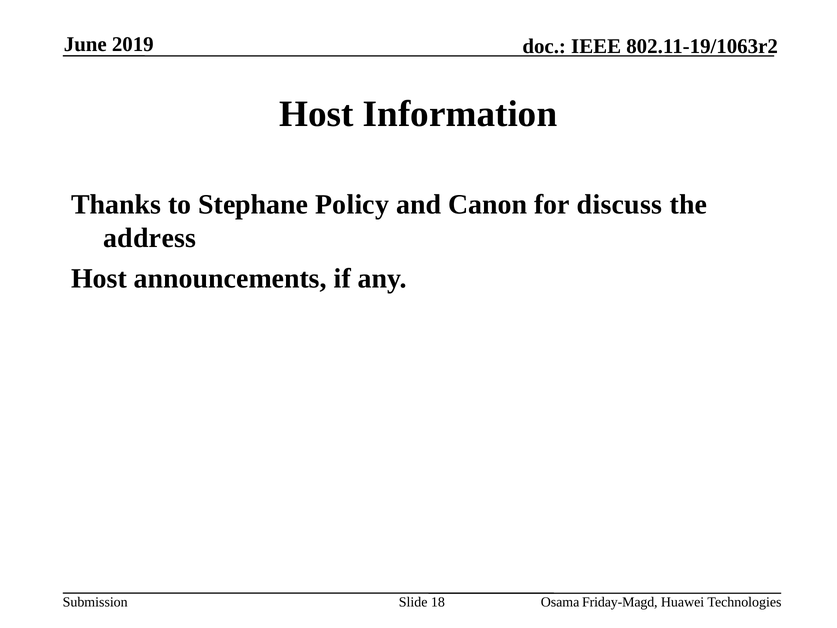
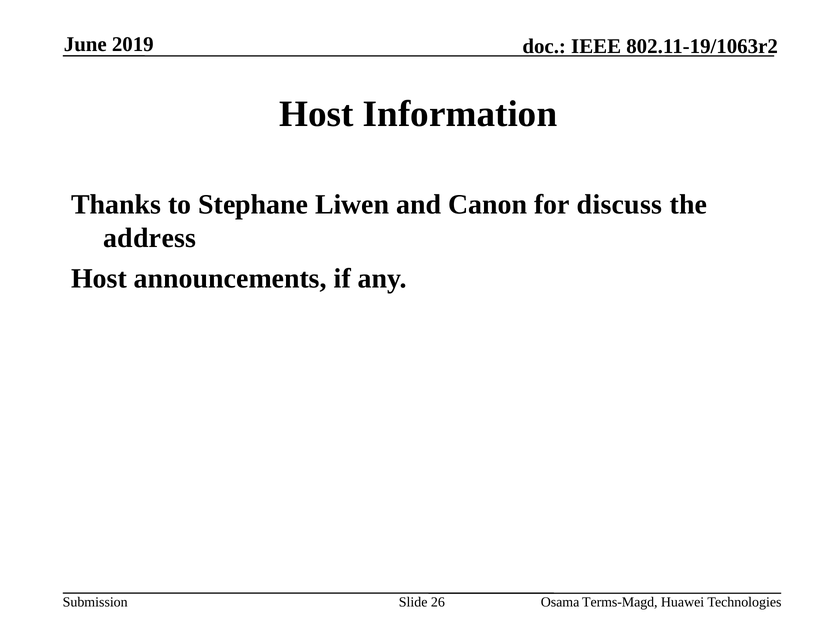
Policy: Policy -> Liwen (352, 204)
18: 18 -> 26 (438, 602)
Friday-Magd: Friday-Magd -> Terms-Magd (620, 602)
